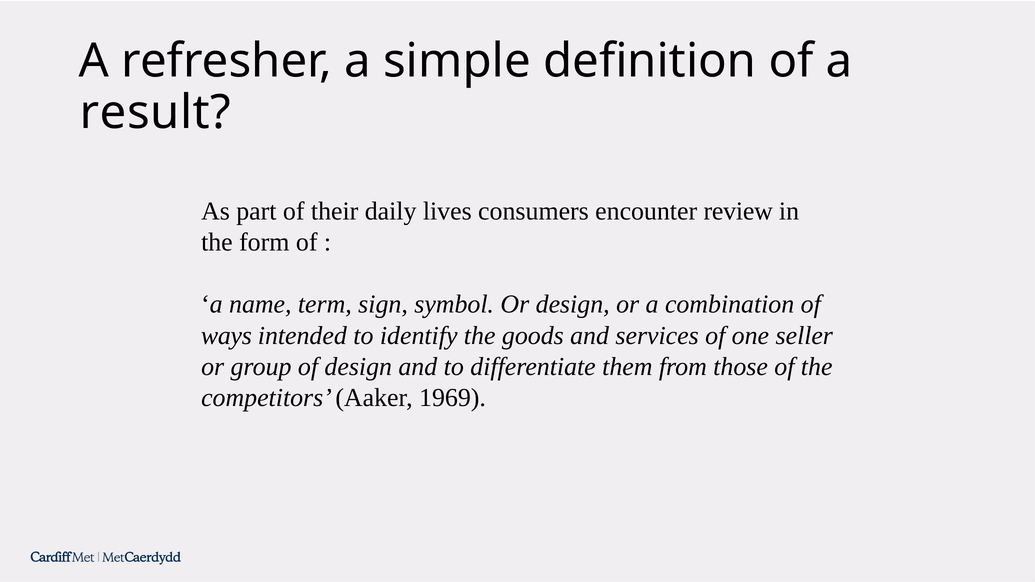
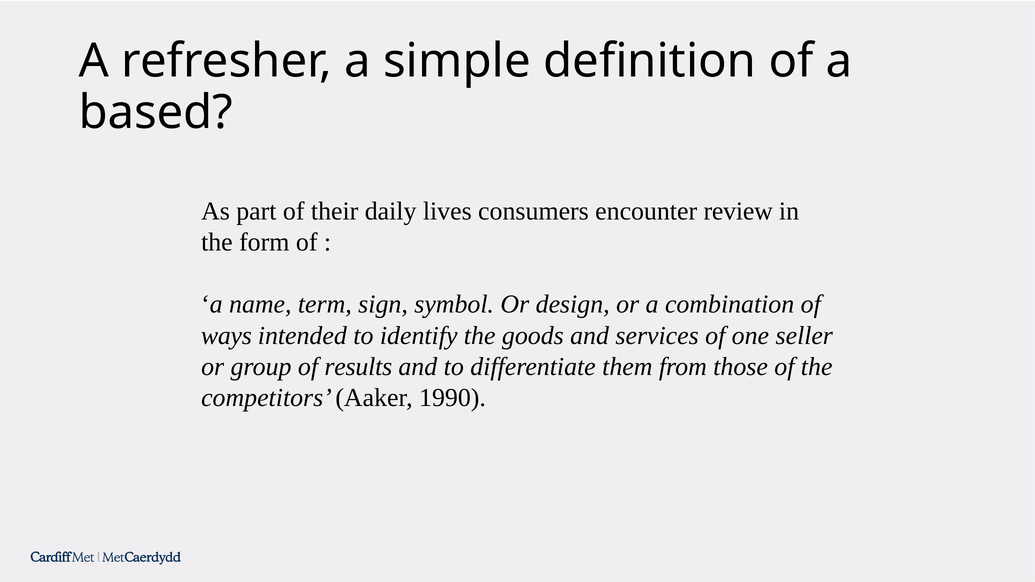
result: result -> based (156, 113)
of design: design -> results (358, 367)
1969: 1969 -> 1990 (453, 398)
